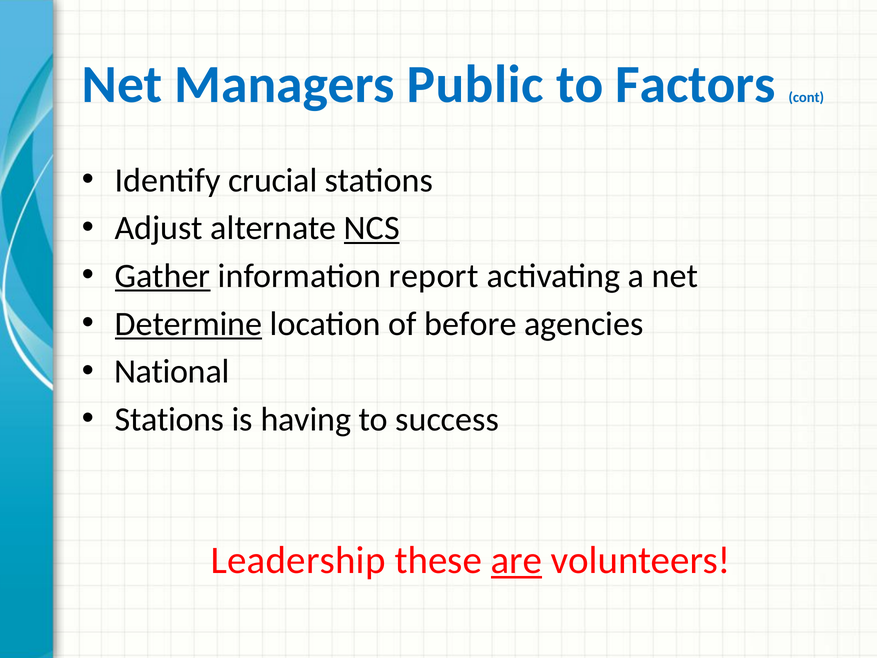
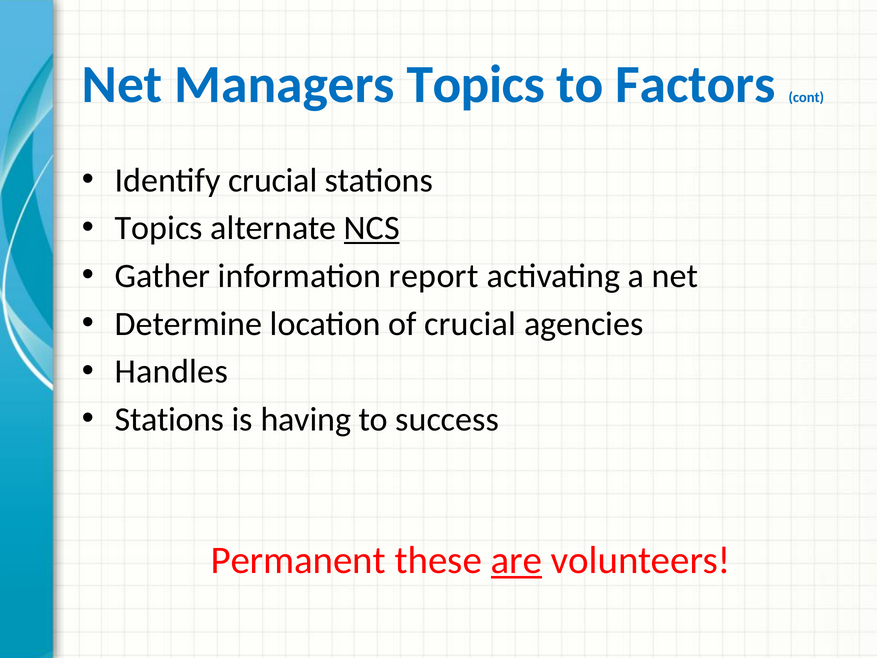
Managers Public: Public -> Topics (476, 84)
Adjust: Adjust -> Topics (159, 228)
Gather underline: present -> none (163, 276)
Determine underline: present -> none (188, 324)
of before: before -> crucial (470, 324)
National: National -> Handles (171, 371)
Leadership: Leadership -> Permanent (298, 560)
